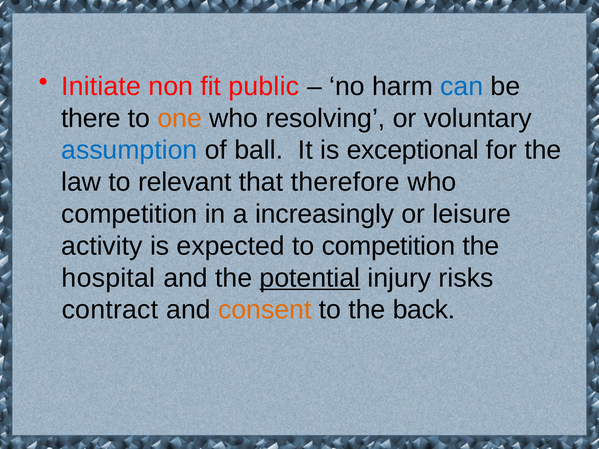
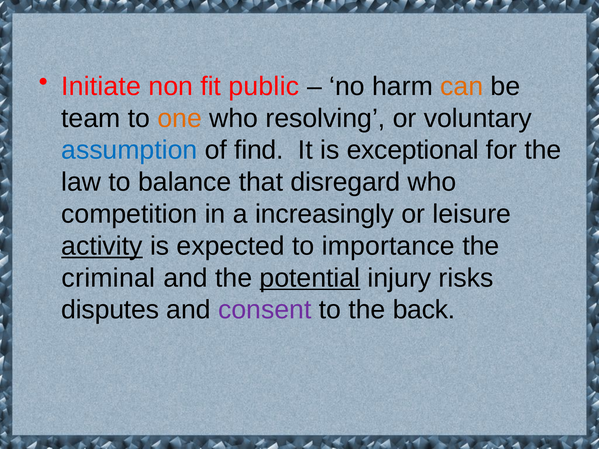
can colour: blue -> orange (462, 86)
there: there -> team (91, 118)
ball: ball -> find (259, 150)
relevant: relevant -> balance (185, 182)
therefore: therefore -> disregard (345, 182)
activity underline: none -> present (102, 246)
to competition: competition -> importance (388, 246)
hospital: hospital -> criminal (108, 278)
contract: contract -> disputes (110, 310)
consent colour: orange -> purple (265, 310)
